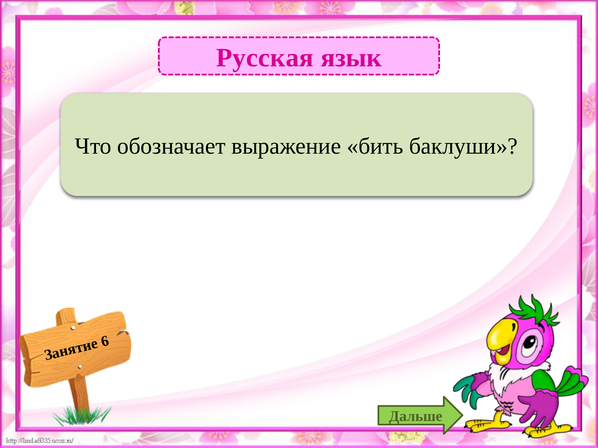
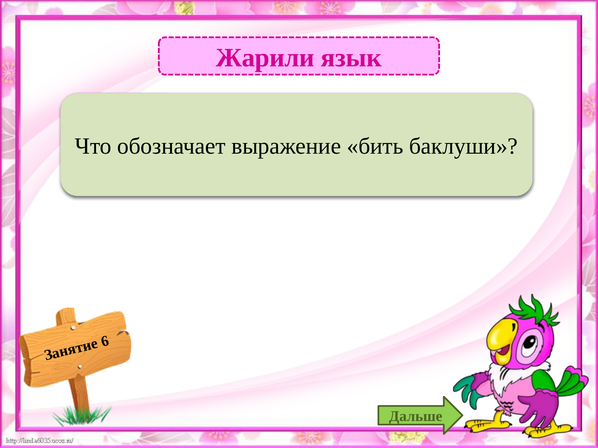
Русская: Русская -> Жарили (265, 58)
